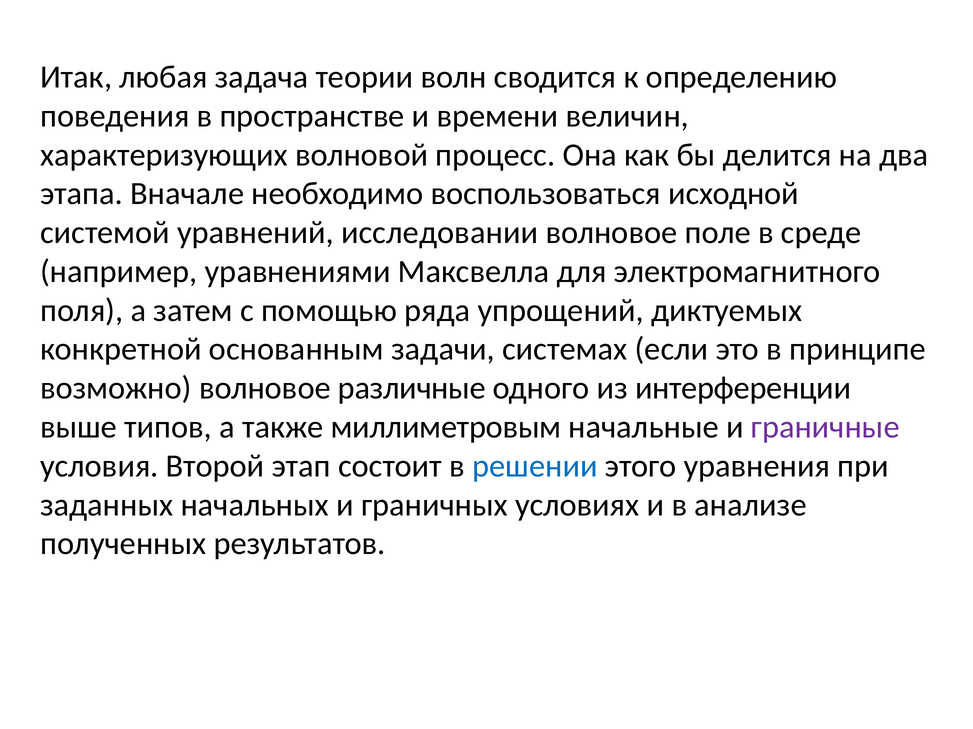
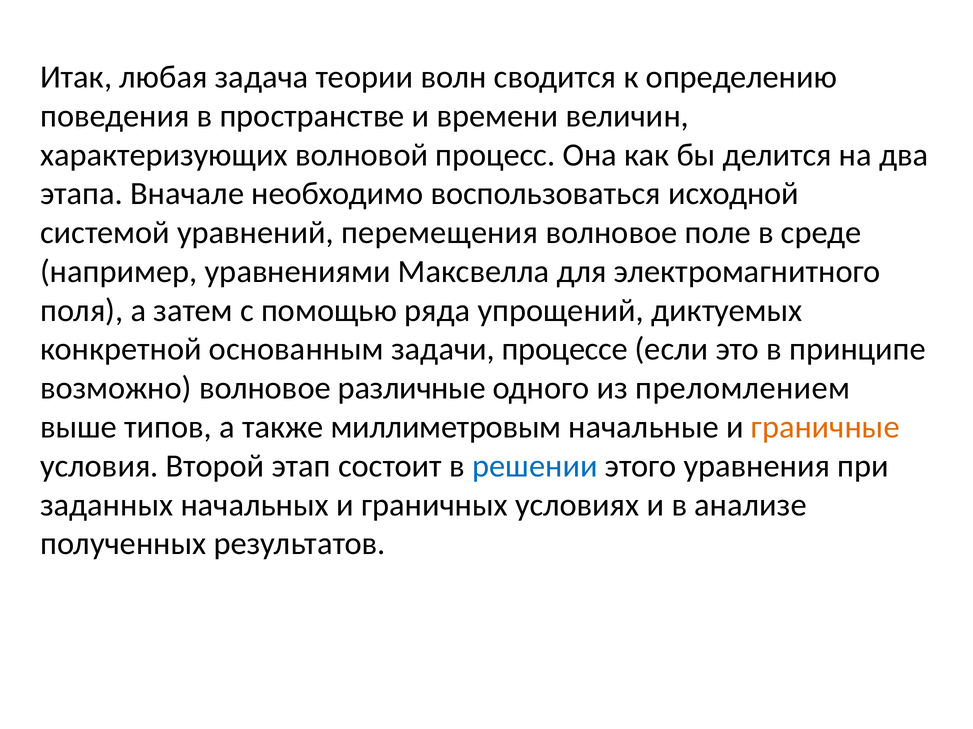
исследовании: исследовании -> перемещения (440, 233)
системах: системах -> процессе (565, 350)
интерференции: интерференции -> преломлением (743, 389)
граничные colour: purple -> orange (825, 427)
